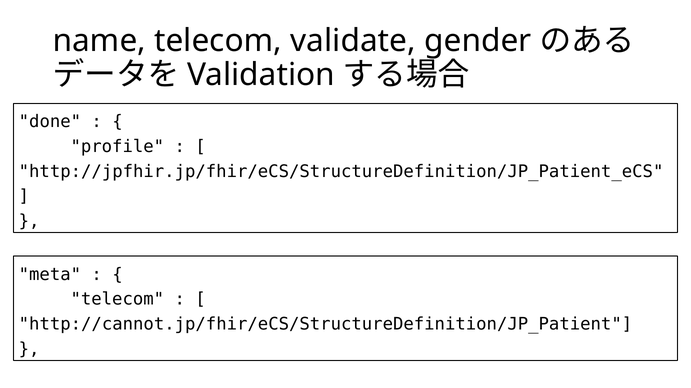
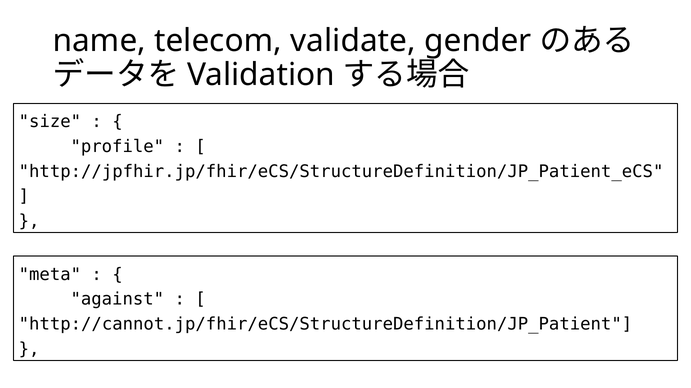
done: done -> size (50, 122)
telecom: telecom -> against (117, 300)
